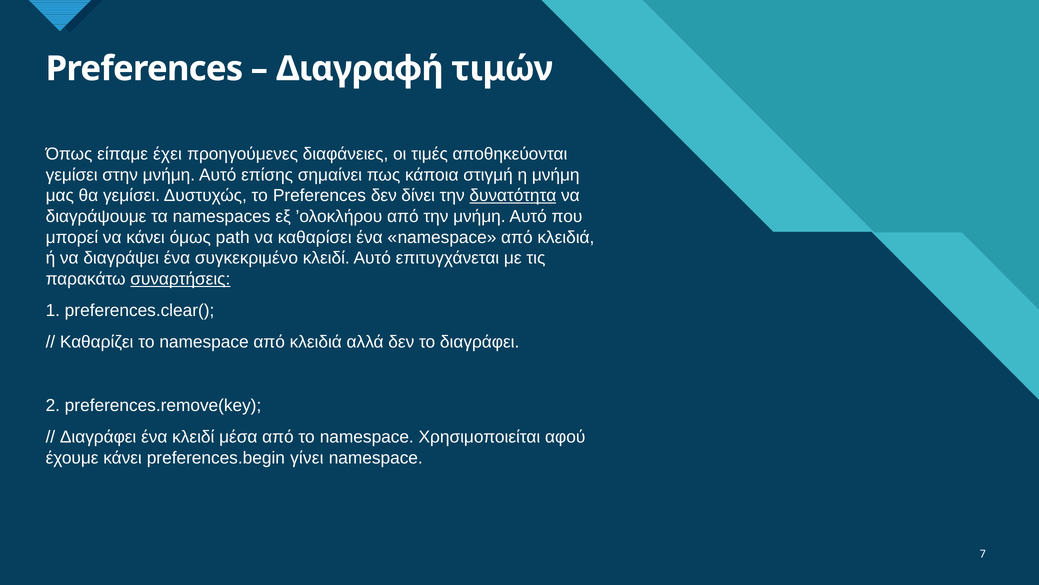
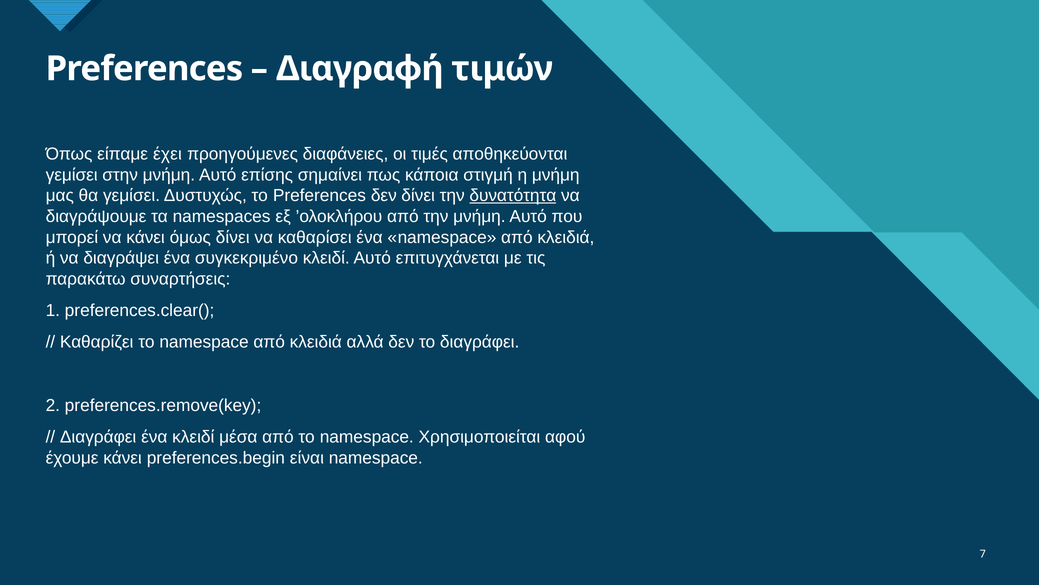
όμως path: path -> δίνει (233, 237)
συναρτήσεις underline: present -> none (180, 279)
γίνει: γίνει -> είναι (307, 457)
